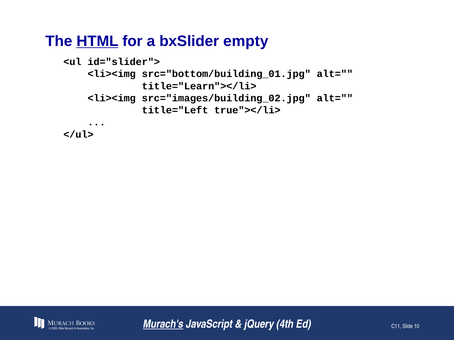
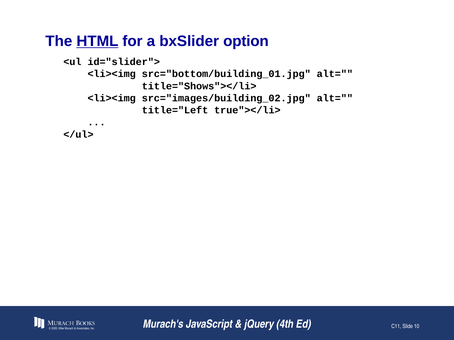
empty: empty -> option (246, 41)
title="Learn"></li>: title="Learn"></li> -> title="Shows"></li> (199, 86)
Murach's underline: present -> none (163, 325)
